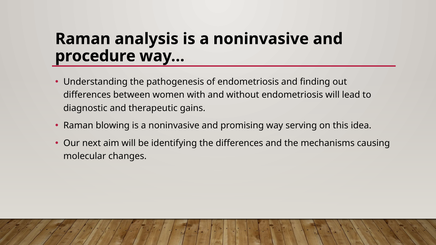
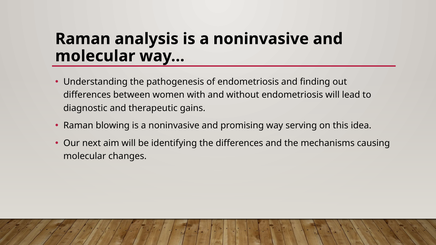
procedure: procedure -> molecular (95, 56)
